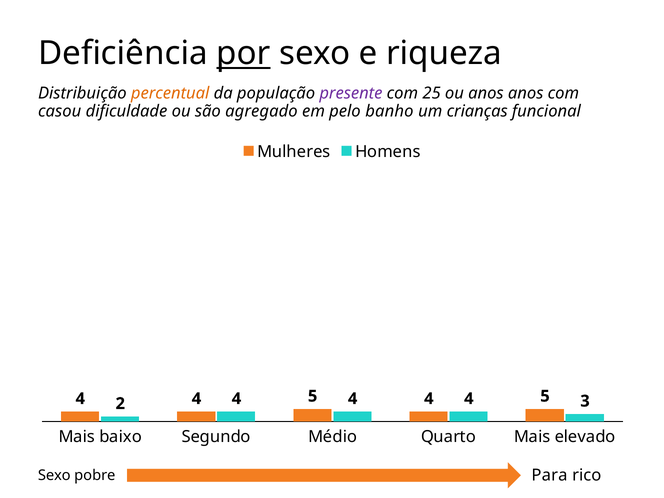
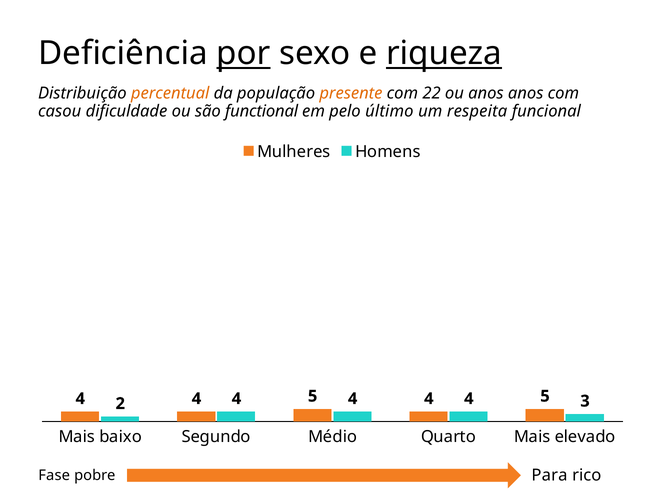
riqueza underline: none -> present (444, 54)
presente colour: purple -> orange (351, 93)
25: 25 -> 22 (432, 93)
agregado: agregado -> functional (262, 111)
banho: banho -> último (389, 111)
crianças: crianças -> respeita (477, 111)
Sexo: Sexo -> Fase (54, 475)
